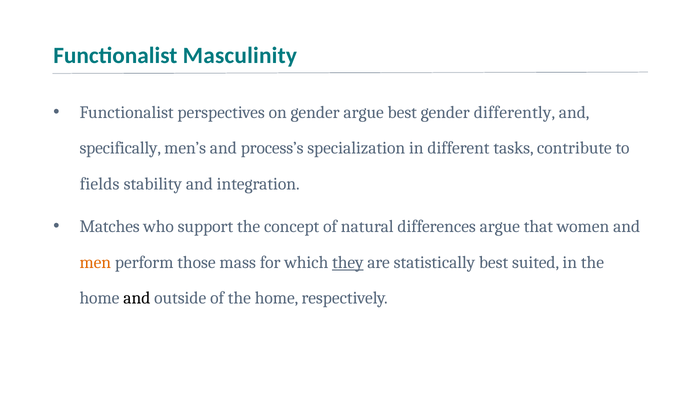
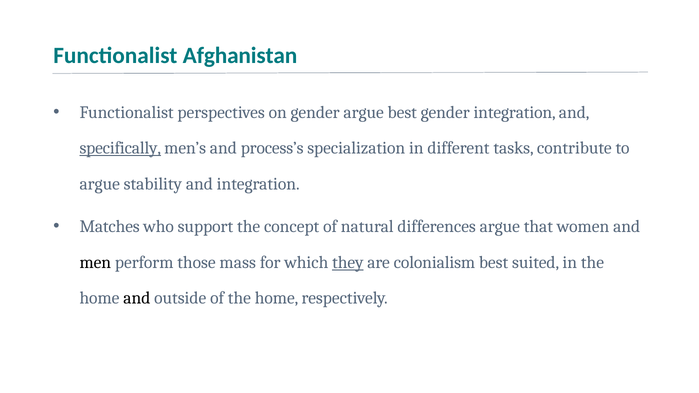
Masculinity: Masculinity -> Afghanistan (240, 55)
gender differently: differently -> integration (515, 113)
specifically underline: none -> present (120, 148)
fields: fields -> argue (100, 184)
men colour: orange -> black (95, 262)
statistically: statistically -> colonialism (434, 262)
